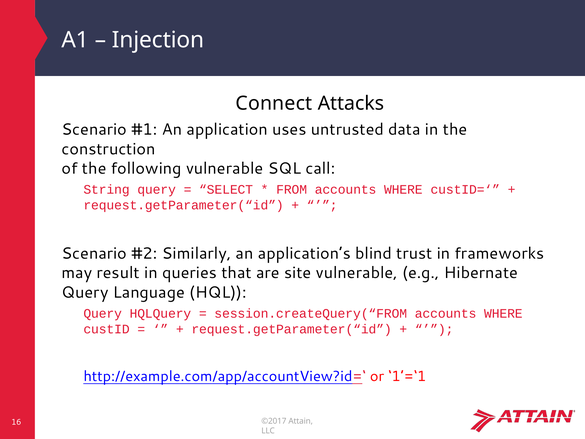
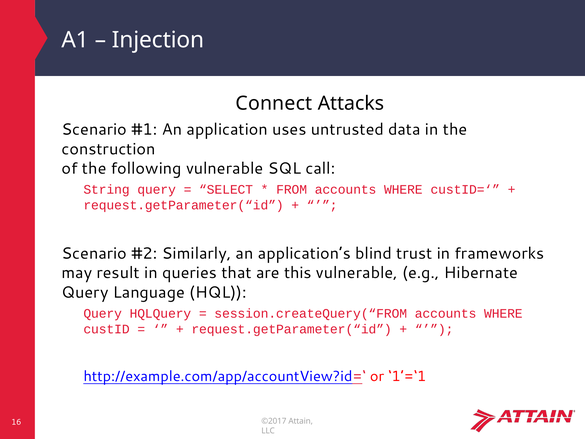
site: site -> this (298, 273)
